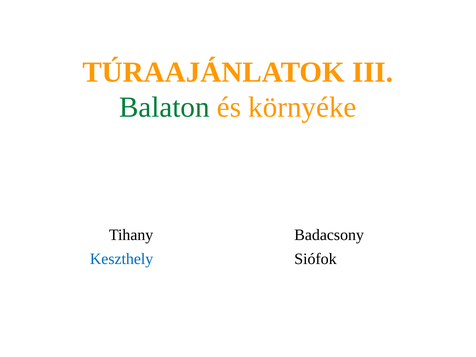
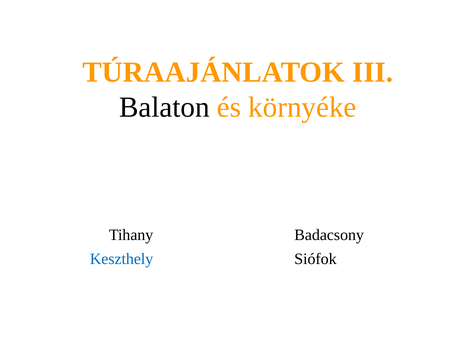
Balaton colour: green -> black (164, 107)
